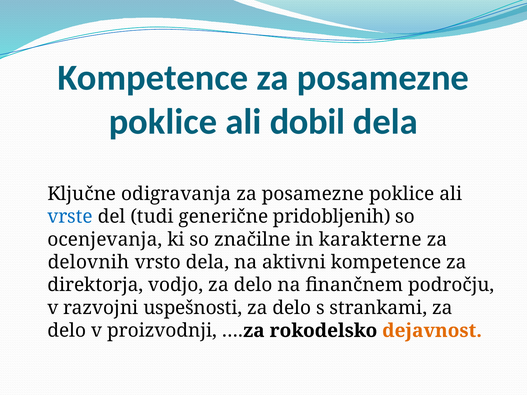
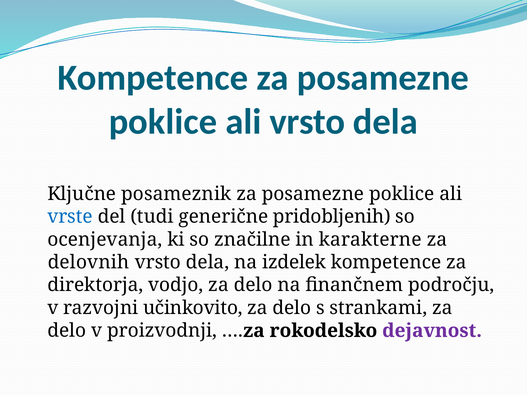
ali dobil: dobil -> vrsto (307, 122)
odigravanja: odigravanja -> posameznik (176, 194)
aktivni: aktivni -> izdelek (294, 262)
uspešnosti: uspešnosti -> učinkovito (193, 308)
dejavnost colour: orange -> purple (432, 331)
